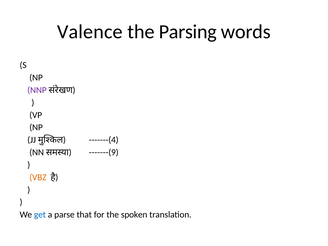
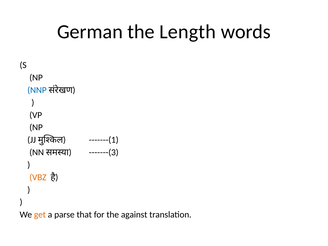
Valence: Valence -> German (90, 32)
Parsing: Parsing -> Length (188, 32)
NNP colour: purple -> blue (37, 90)
-------(4: -------(4 -> -------(1 (104, 140)
-------(9: -------(9 -> -------(3 (104, 152)
get colour: blue -> orange (40, 215)
spoken: spoken -> against (134, 215)
